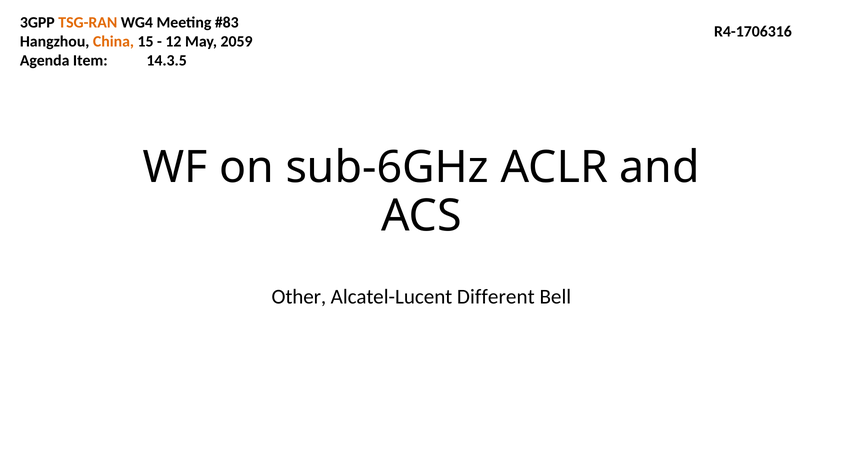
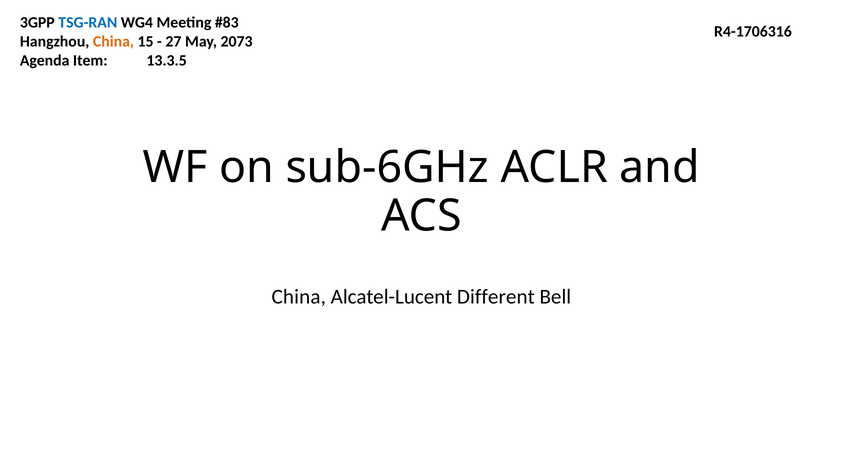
TSG-RAN colour: orange -> blue (88, 23)
12: 12 -> 27 (173, 42)
2059: 2059 -> 2073 (237, 42)
14.3.5: 14.3.5 -> 13.3.5 (167, 60)
Other: Other -> China (299, 297)
